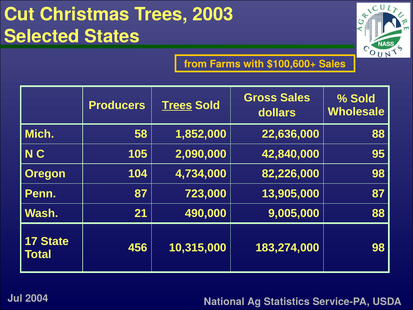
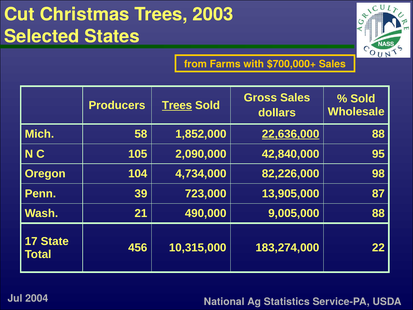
$100,600+: $100,600+ -> $700,000+ (291, 64)
22,636,000 underline: none -> present (291, 134)
Penn 87: 87 -> 39 (141, 194)
183,274,000 98: 98 -> 22 (378, 248)
